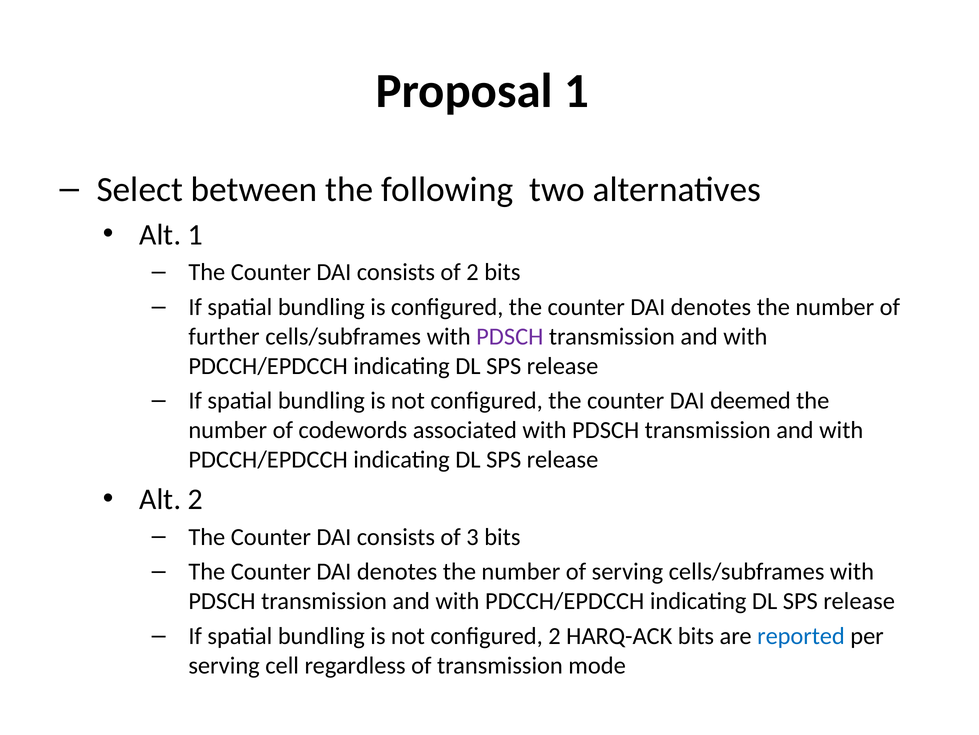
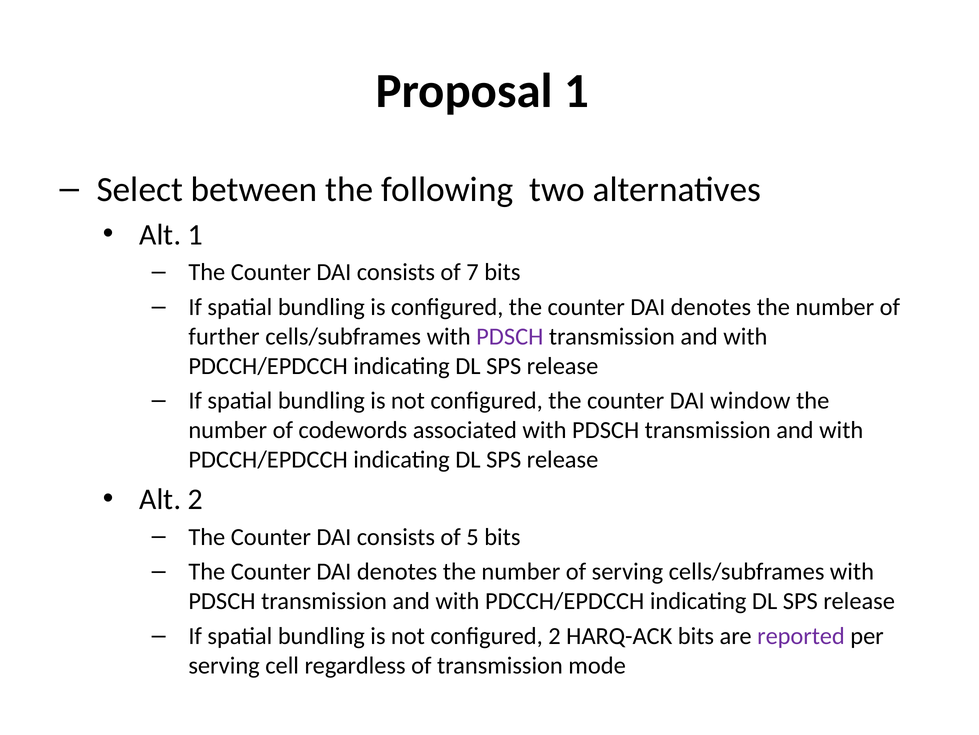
of 2: 2 -> 7 (473, 272)
deemed: deemed -> window (750, 400)
3: 3 -> 5 (473, 536)
reported colour: blue -> purple (801, 635)
